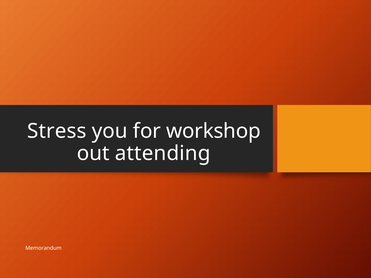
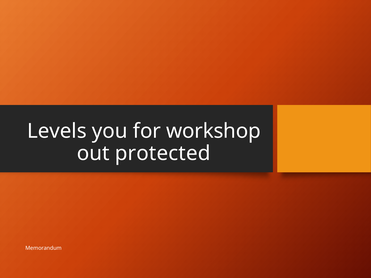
Stress: Stress -> Levels (57, 131)
attending: attending -> protected (163, 154)
